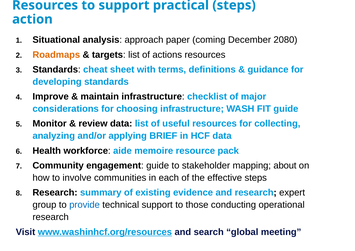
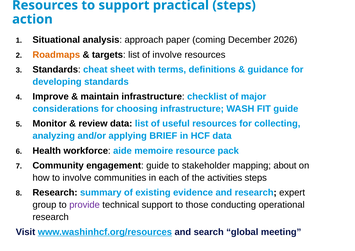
2080: 2080 -> 2026 (285, 40)
of actions: actions -> involve (167, 55)
effective: effective -> activities (225, 178)
provide colour: blue -> purple (85, 205)
